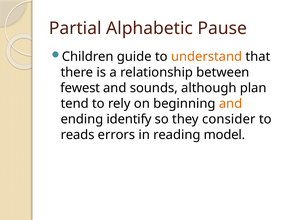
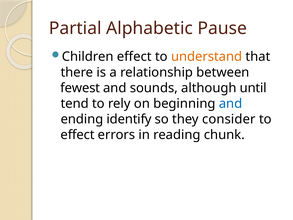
Children guide: guide -> effect (134, 57)
plan: plan -> until (253, 88)
and colour: orange -> blue (231, 103)
reads: reads -> effect (78, 135)
model: model -> chunk (224, 135)
